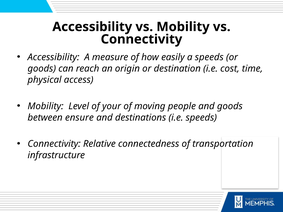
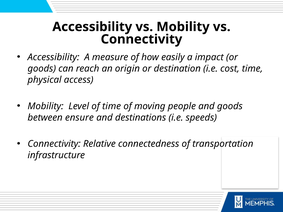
a speeds: speeds -> impact (209, 57)
of your: your -> time (112, 106)
